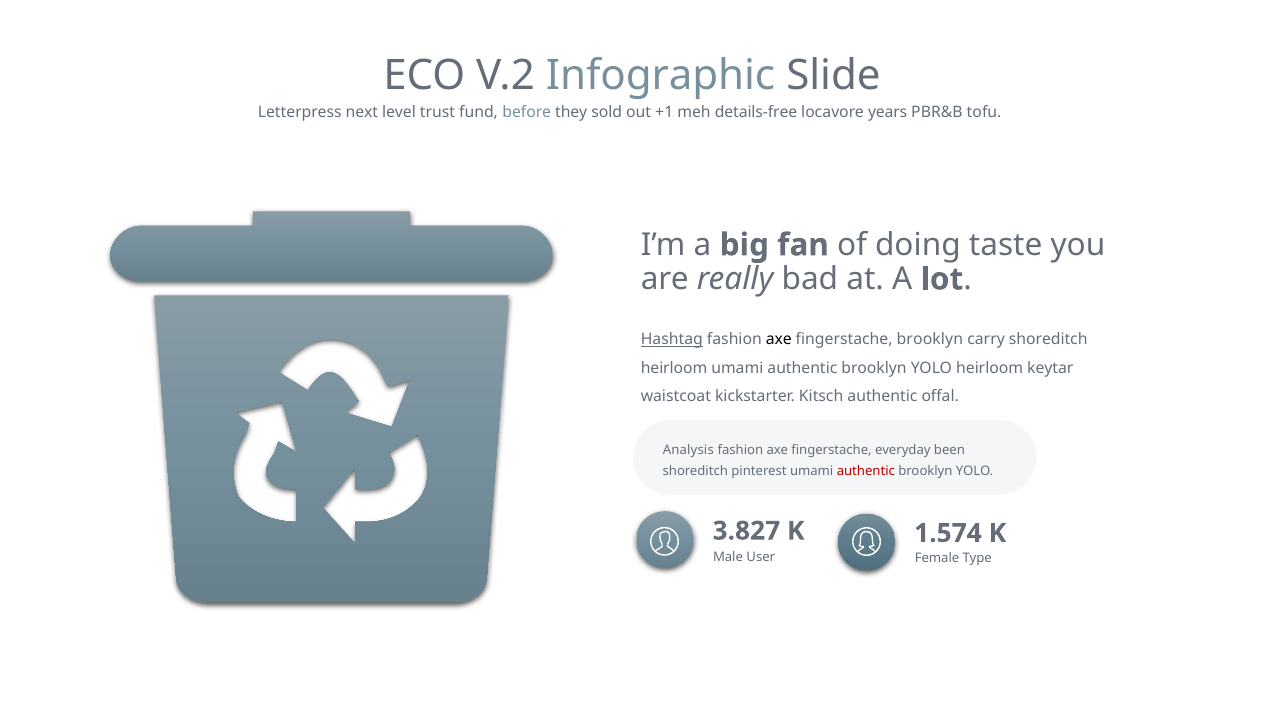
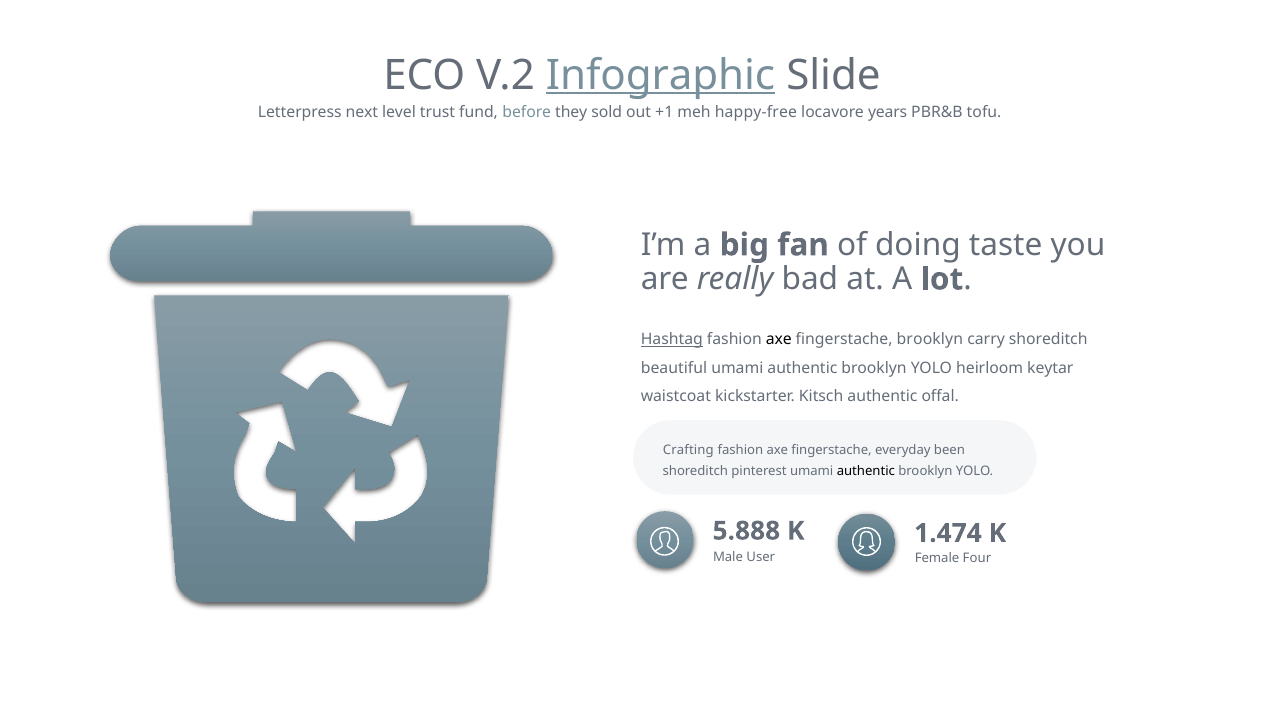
Infographic underline: none -> present (661, 75)
details-free: details-free -> happy-free (756, 112)
heirloom: heirloom -> beautiful (674, 368)
Analysis: Analysis -> Crafting (688, 451)
authentic colour: red -> black (866, 471)
3.827: 3.827 -> 5.888 (746, 531)
1.574: 1.574 -> 1.474 (948, 534)
Type: Type -> Four (977, 559)
